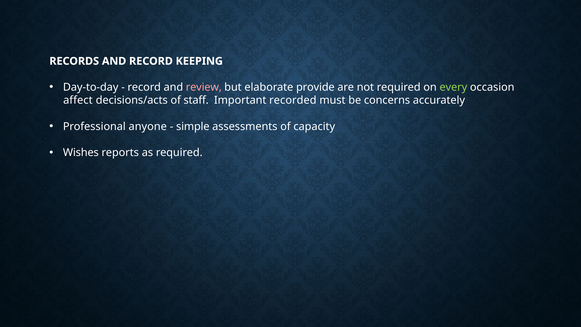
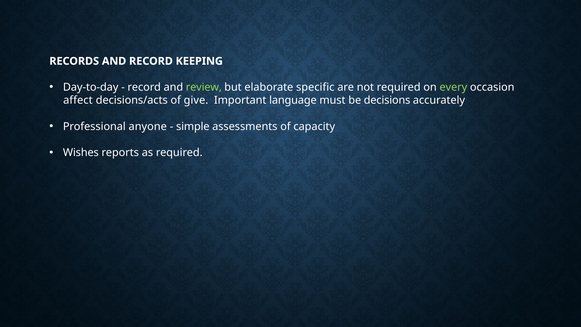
review colour: pink -> light green (204, 87)
provide: provide -> specific (315, 87)
staff: staff -> give (196, 100)
recorded: recorded -> language (293, 100)
concerns: concerns -> decisions (387, 100)
